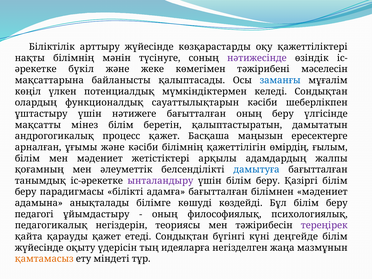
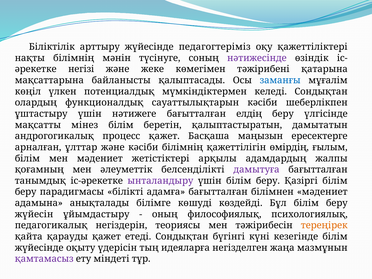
көзқарастарды: көзқарастарды -> педагогтеріміз (215, 47)
бүкіл: бүкіл -> негізі (81, 69)
мәселесін: мәселесін -> қатарына (324, 69)
бағытталған оның: оның -> елдің (249, 114)
ұғымы: ұғымы -> ұлттар (81, 147)
дамытуға colour: blue -> purple (256, 170)
педагогі: педагогі -> жүйесін (34, 214)
тереңірек colour: purple -> orange (324, 225)
деңгейде: деңгейде -> кезегінде (296, 237)
қамтамасыз colour: orange -> purple (44, 259)
